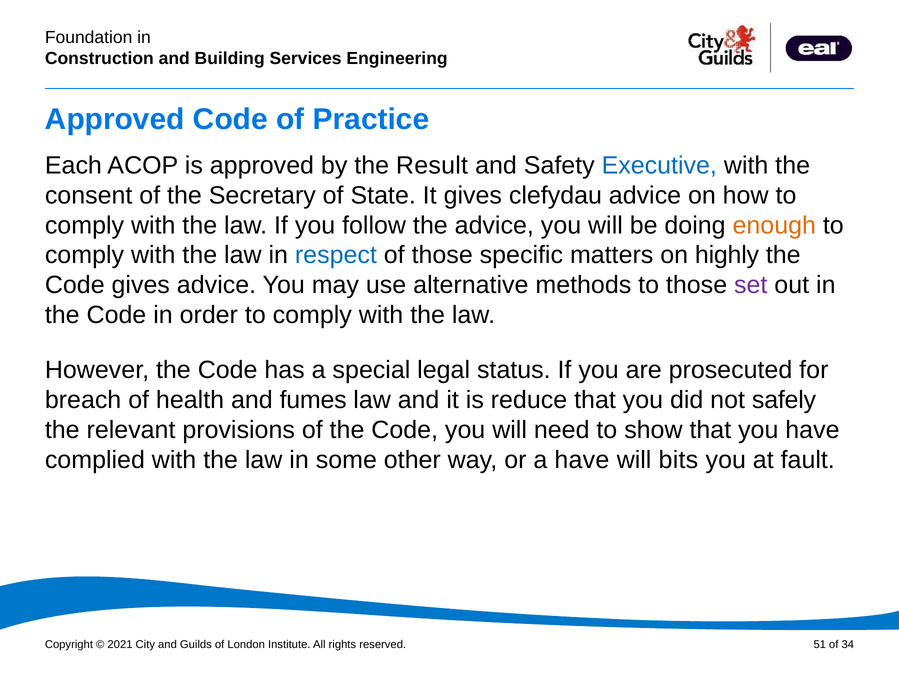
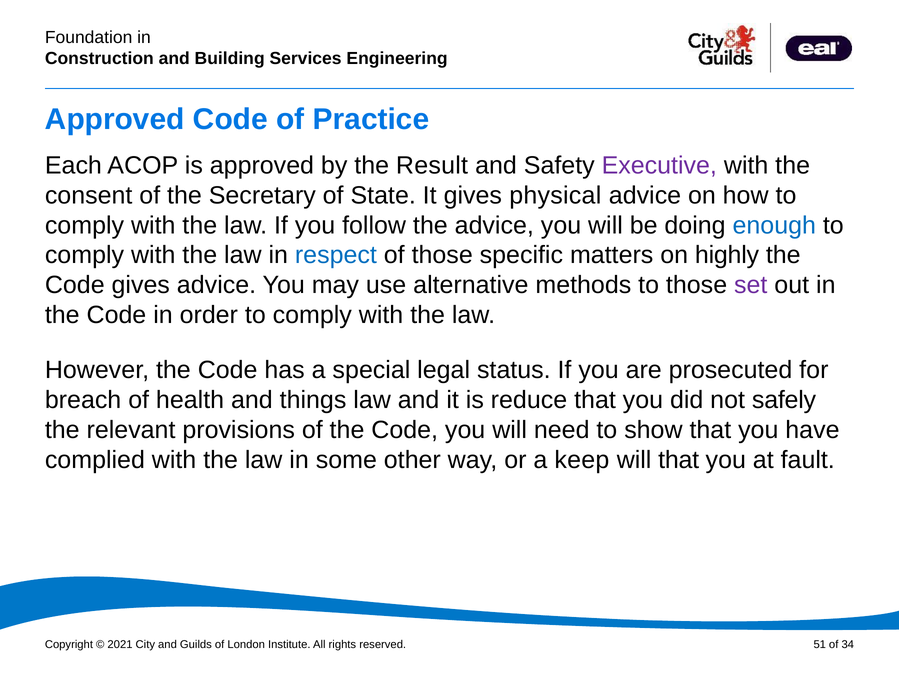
Executive colour: blue -> purple (659, 165)
clefydau: clefydau -> physical (555, 195)
enough colour: orange -> blue (774, 225)
fumes: fumes -> things (313, 400)
a have: have -> keep (582, 460)
will bits: bits -> that (679, 460)
